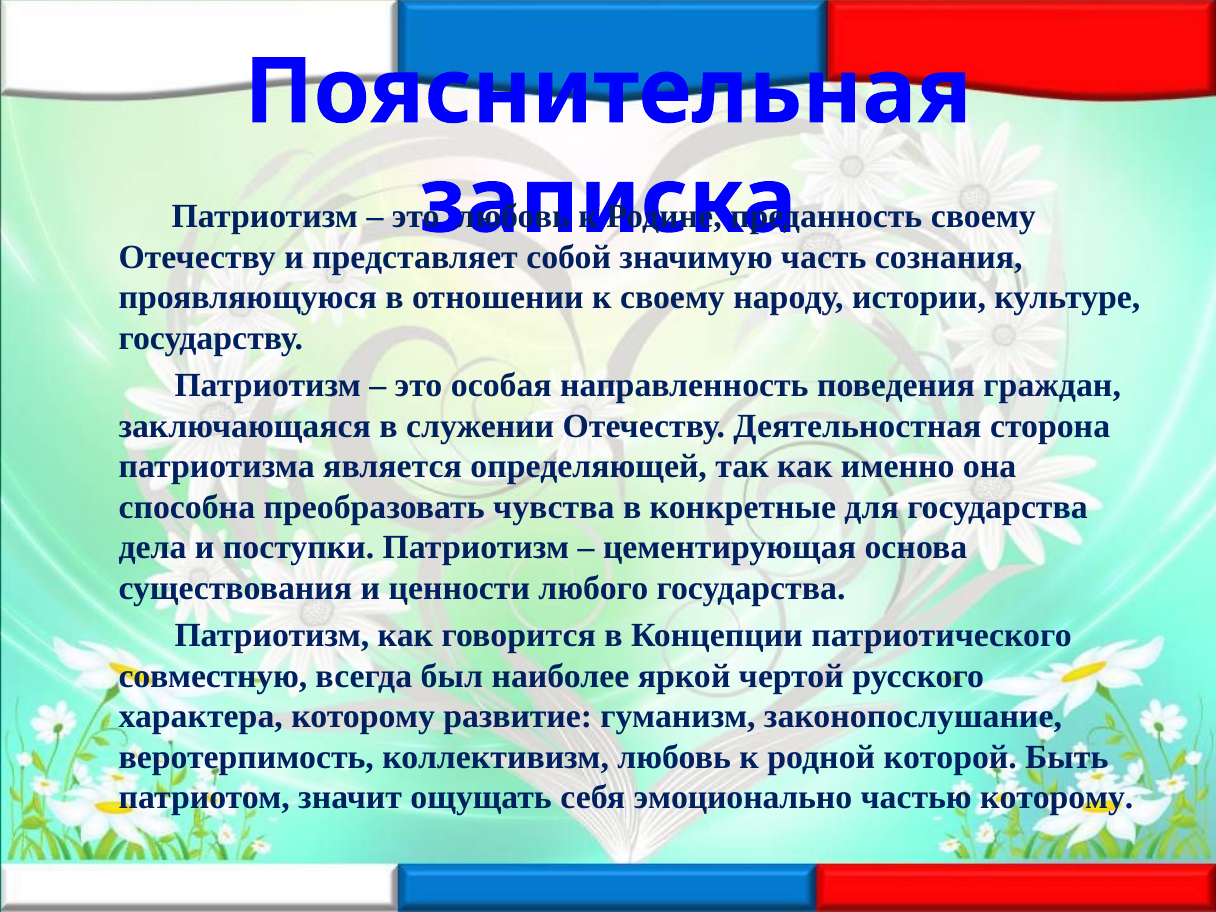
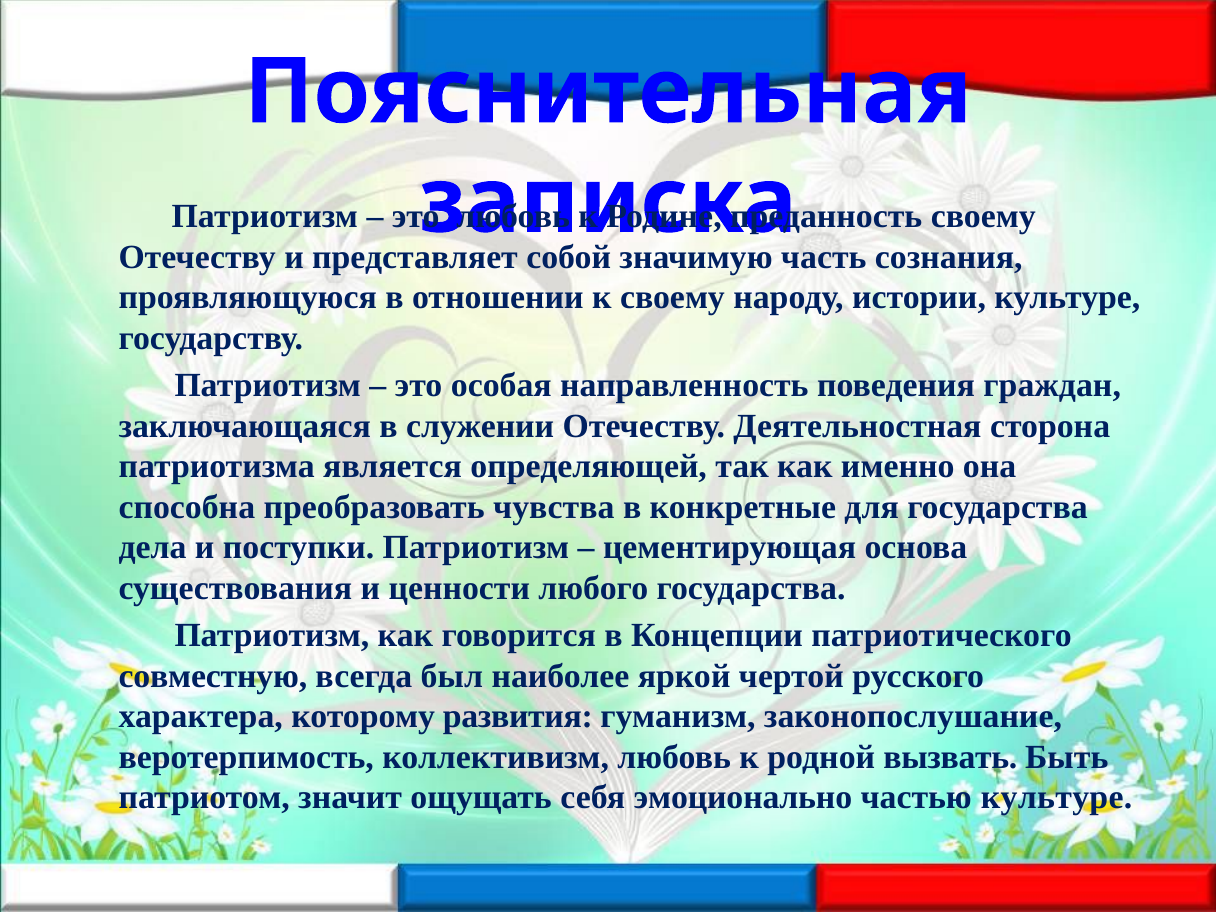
развитие: развитие -> развития (518, 717)
которой: которой -> вызвать (950, 757)
частью которому: которому -> культуре (1057, 798)
